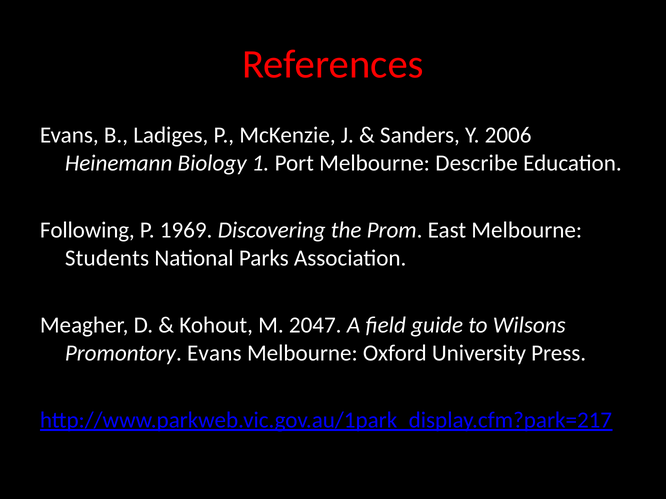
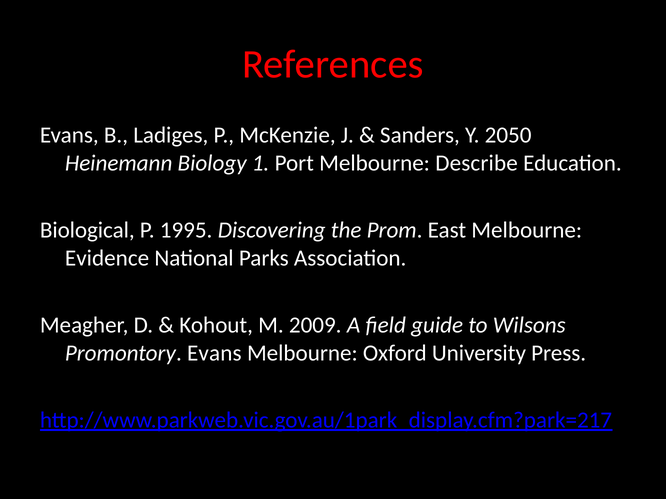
2006: 2006 -> 2050 (508, 135)
Following: Following -> Biological (87, 230)
1969: 1969 -> 1995 (186, 230)
Students: Students -> Evidence (107, 258)
2047: 2047 -> 2009 (315, 326)
